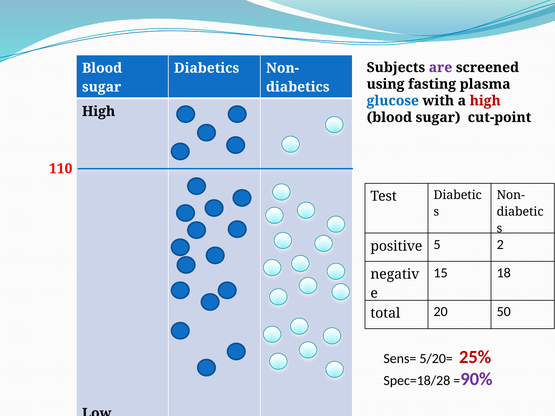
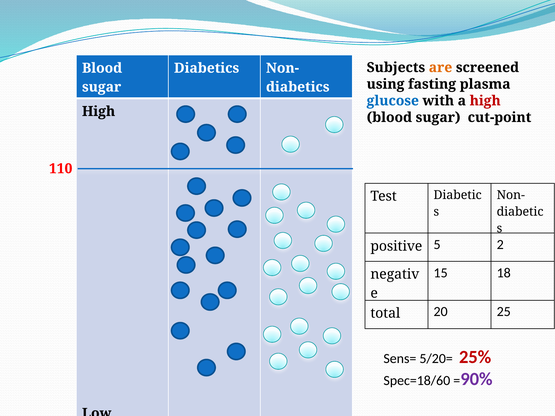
are colour: purple -> orange (441, 68)
50: 50 -> 25 (504, 312)
Spec=18/28: Spec=18/28 -> Spec=18/60 (417, 381)
